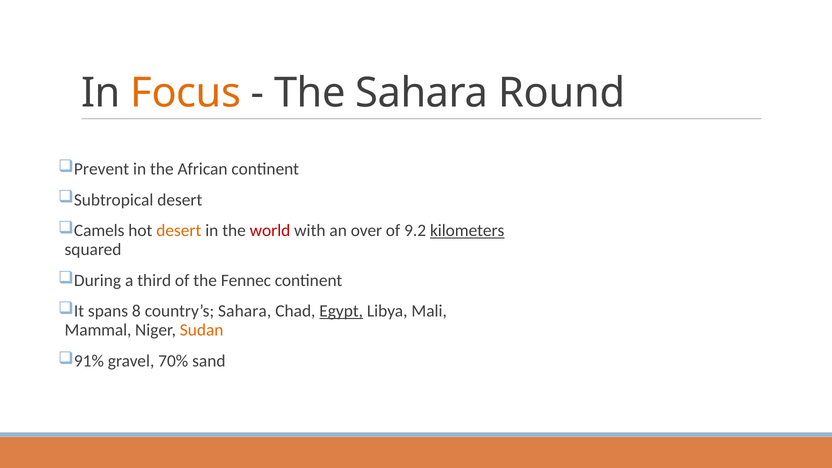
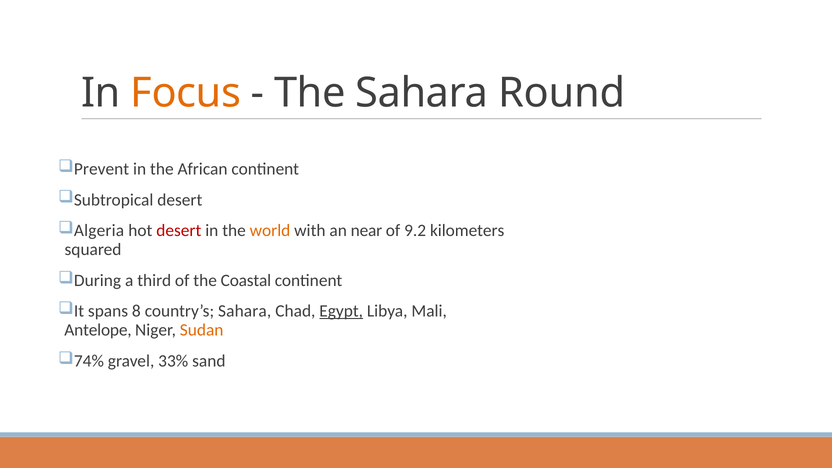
Camels: Camels -> Algeria (99, 231)
desert colour: orange -> red (179, 231)
world colour: red -> orange (270, 231)
over: over -> near (366, 231)
kilometers underline: present -> none (467, 231)
Fennec: Fennec -> Coastal (246, 280)
Mammal: Mammal -> Antelope (98, 330)
91%: 91% -> 74% (89, 361)
70%: 70% -> 33% (173, 361)
